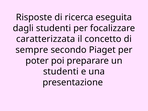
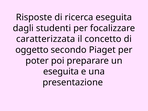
sempre: sempre -> oggetto (32, 50)
studenti: studenti -> eseguita (61, 72)
